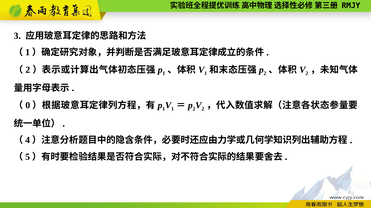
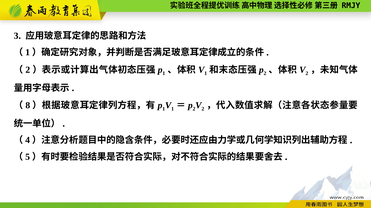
0: 0 -> 8 (28, 106)
